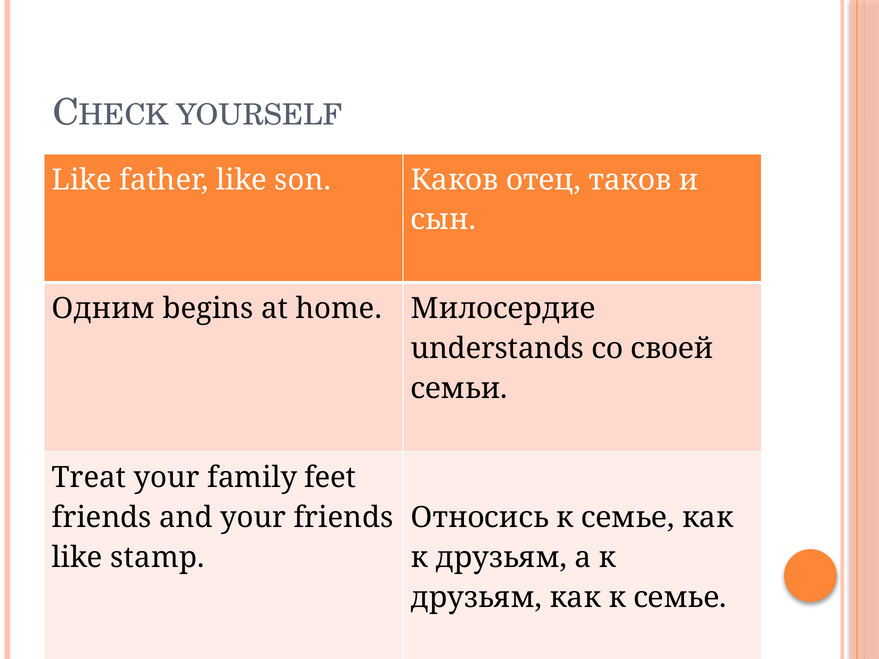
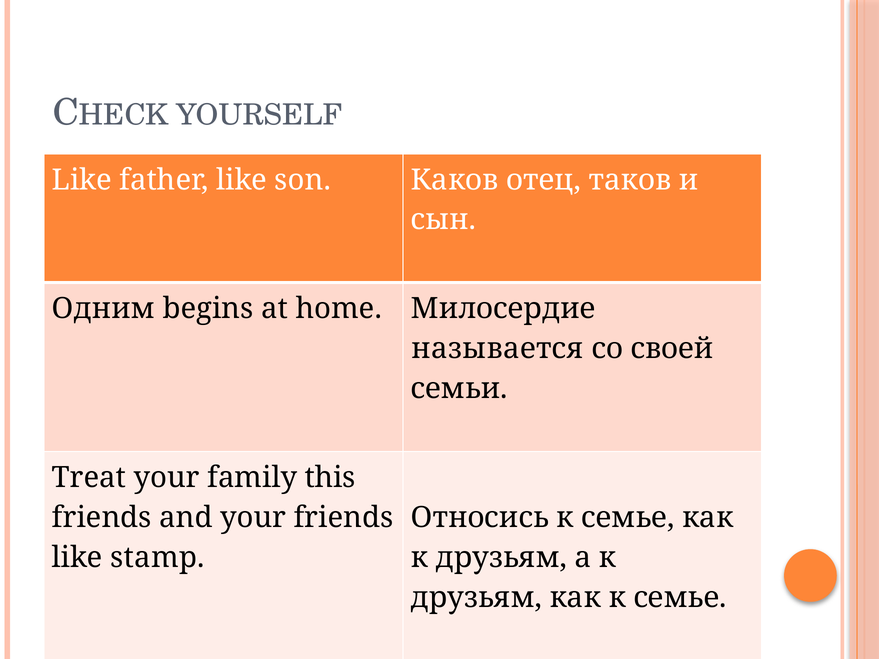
understands: understands -> называется (497, 349)
feet: feet -> this (330, 478)
